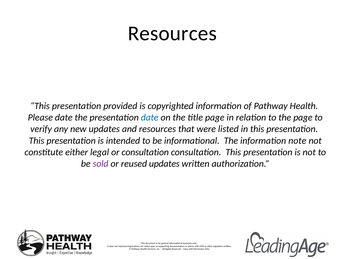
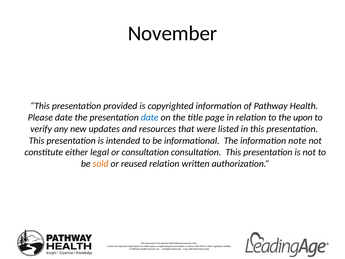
Resources: Resources -> November (173, 33)
the page: page -> upon (303, 117)
sold colour: purple -> orange (101, 164)
reused updates: updates -> relation (164, 164)
